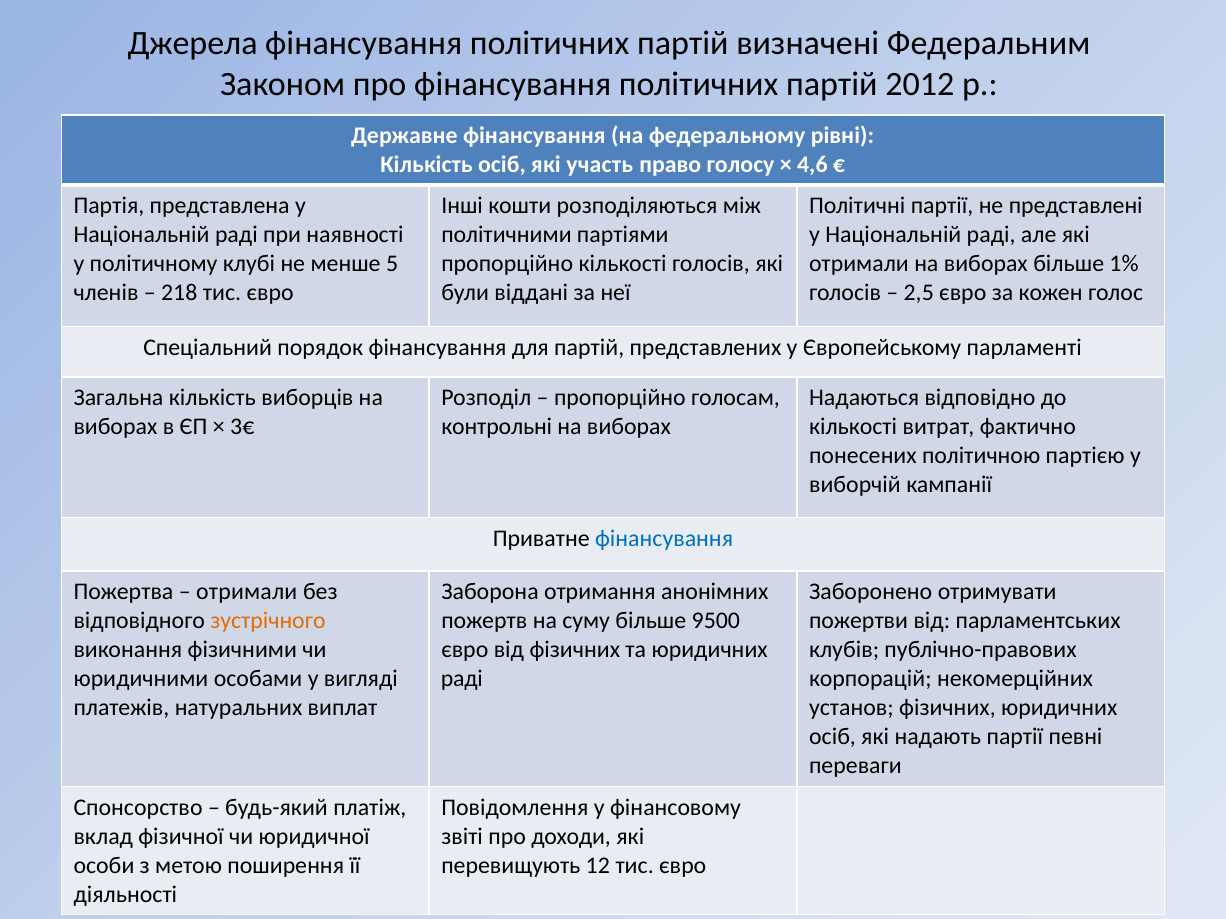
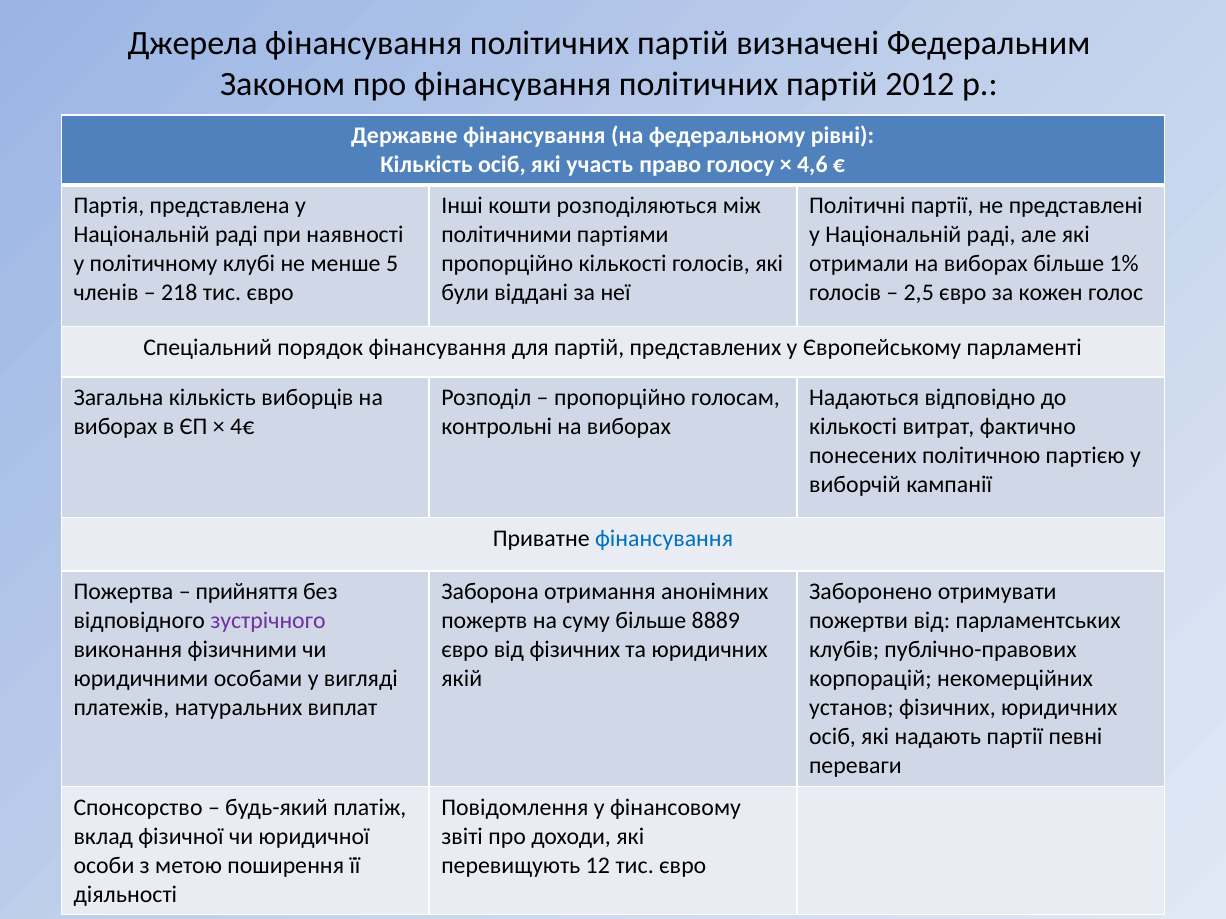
3€: 3€ -> 4€ (242, 427)
отримали: отримали -> прийняття (247, 592)
зустрічного colour: orange -> purple (268, 621)
9500: 9500 -> 8889 (716, 621)
раді: раді -> якій (462, 679)
